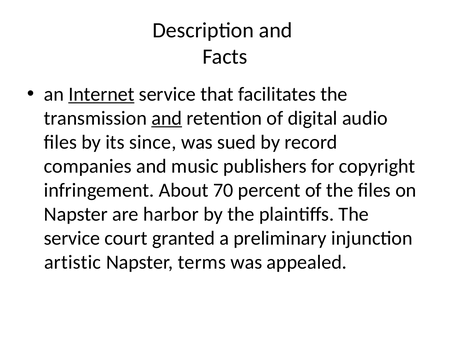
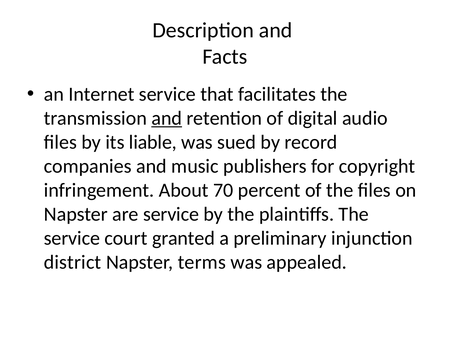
Internet underline: present -> none (101, 94)
since: since -> liable (153, 142)
are harbor: harbor -> service (171, 215)
artistic: artistic -> district (73, 263)
